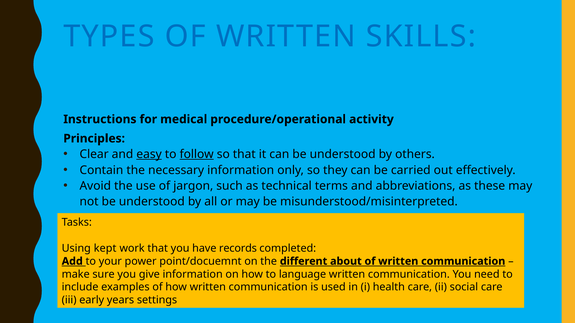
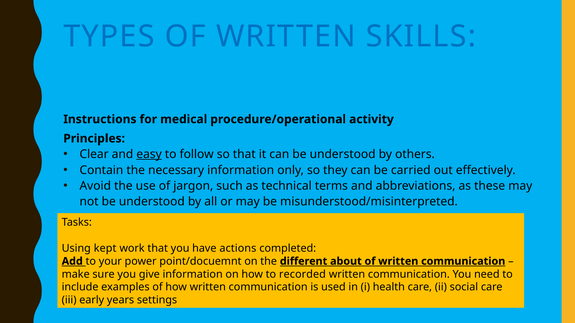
follow underline: present -> none (197, 154)
records: records -> actions (238, 249)
language: language -> recorded (302, 274)
